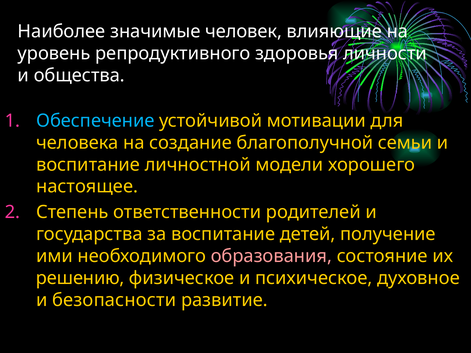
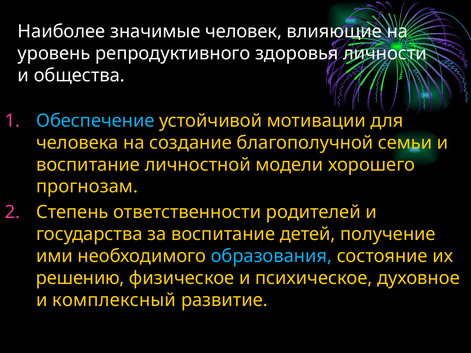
настоящее: настоящее -> прогнозам (87, 187)
образования colour: pink -> light blue (271, 256)
безопасности: безопасности -> комплексный (114, 300)
